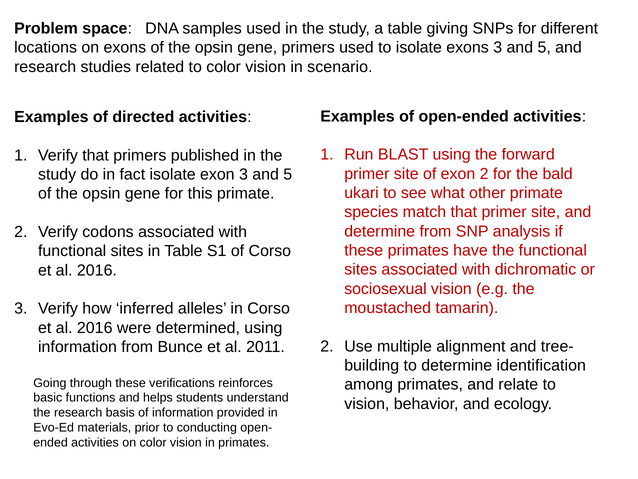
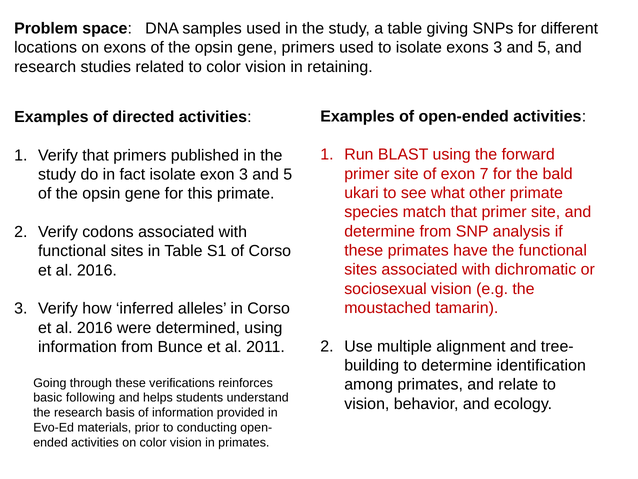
scenario: scenario -> retaining (340, 67)
exon 2: 2 -> 7 (484, 174)
functions: functions -> following (91, 397)
